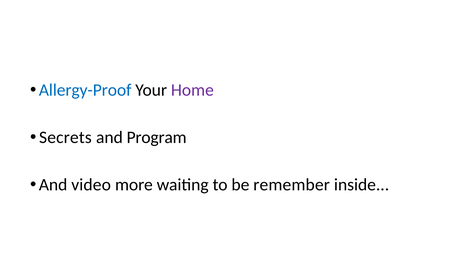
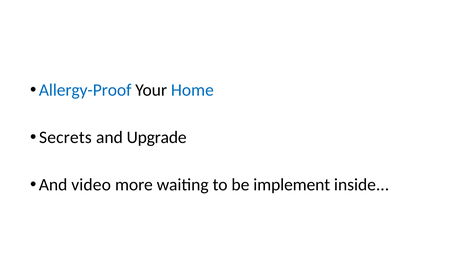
Home colour: purple -> blue (192, 90)
Program: Program -> Upgrade (157, 138)
remember: remember -> implement (292, 185)
